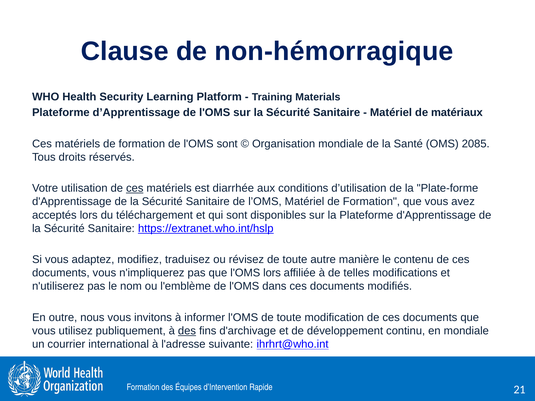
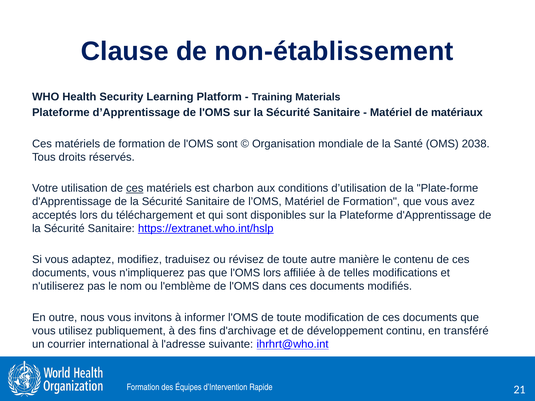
non-hémorragique: non-hémorragique -> non-établissement (334, 51)
2085: 2085 -> 2038 (476, 144)
diarrhée: diarrhée -> charbon (233, 188)
des underline: present -> none (187, 331)
en mondiale: mondiale -> transféré (466, 331)
